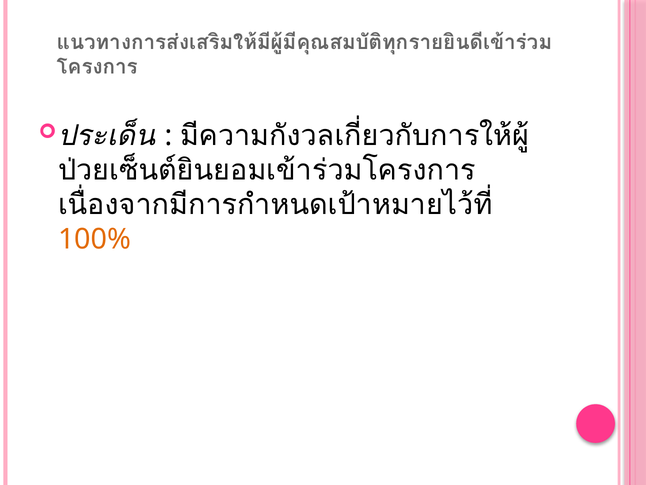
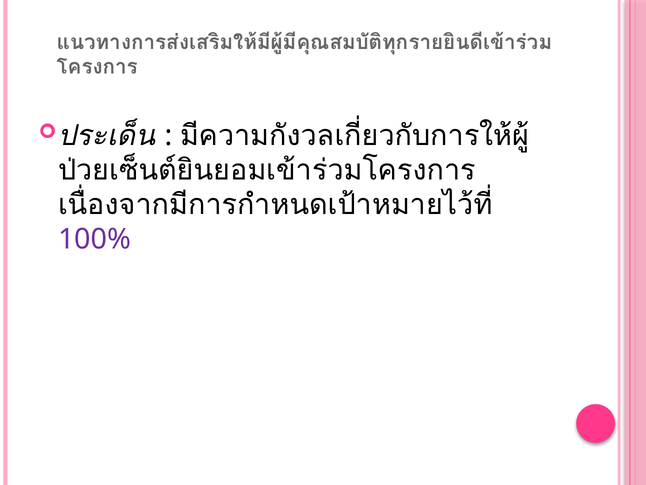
100% colour: orange -> purple (95, 239)
